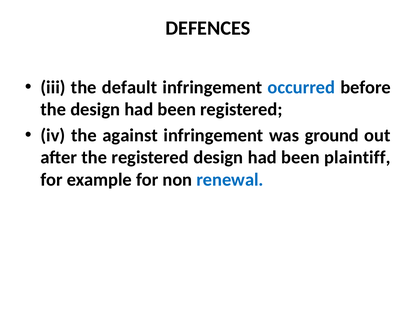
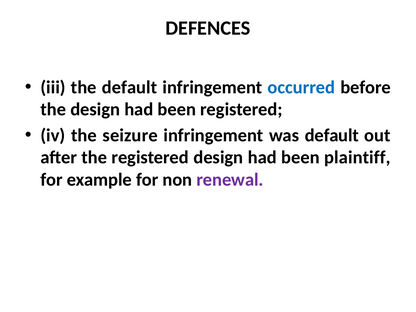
against: against -> seizure (130, 135)
was ground: ground -> default (332, 135)
renewal colour: blue -> purple (230, 180)
